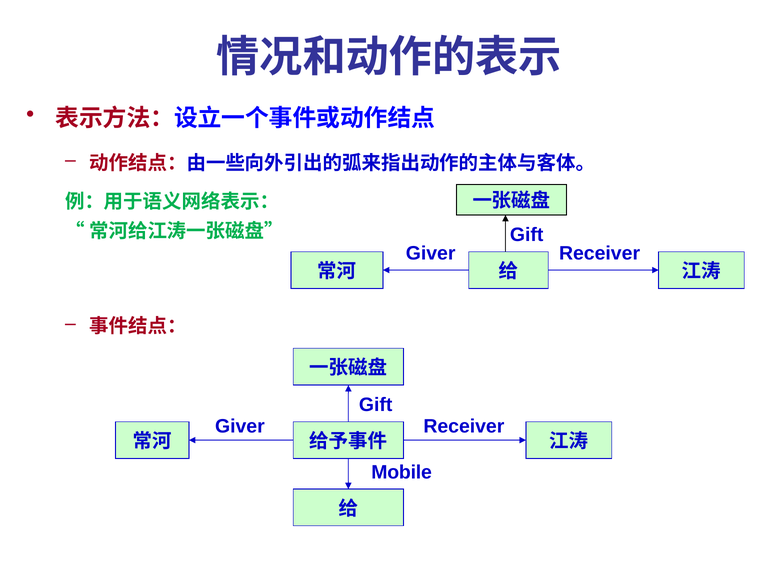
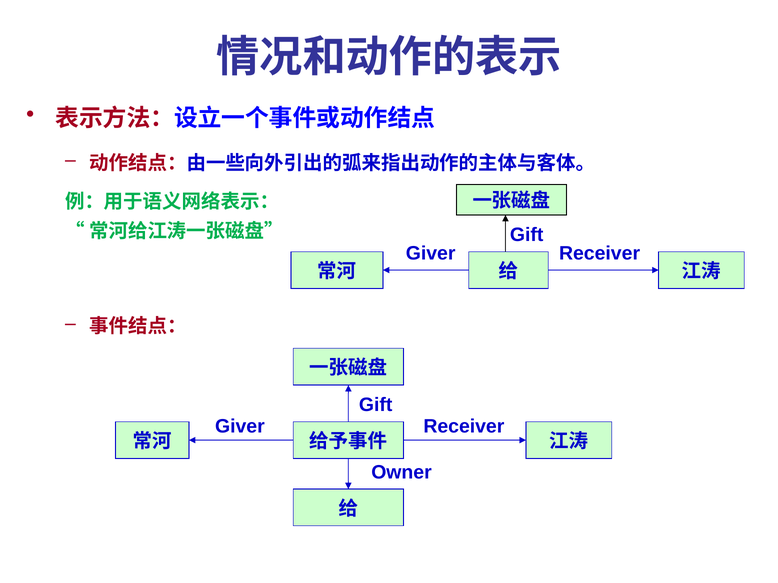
Mobile: Mobile -> Owner (401, 473)
